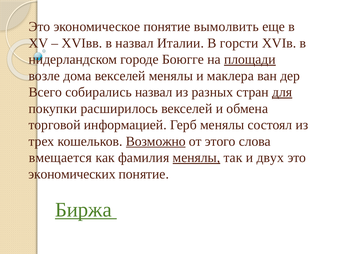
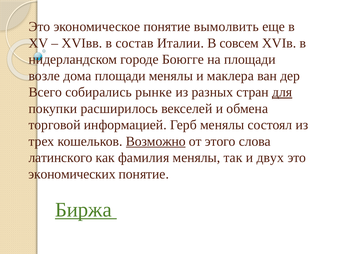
в назвал: назвал -> состав (134, 43)
горсти: горсти -> совсем (239, 43)
площади underline: present -> none (250, 59)
дома векселей: векселей -> площади (120, 76)
собирались назвал: назвал -> рынке (154, 92)
вмещается: вмещается -> латинского (61, 157)
менялы underline: present -> none (196, 157)
